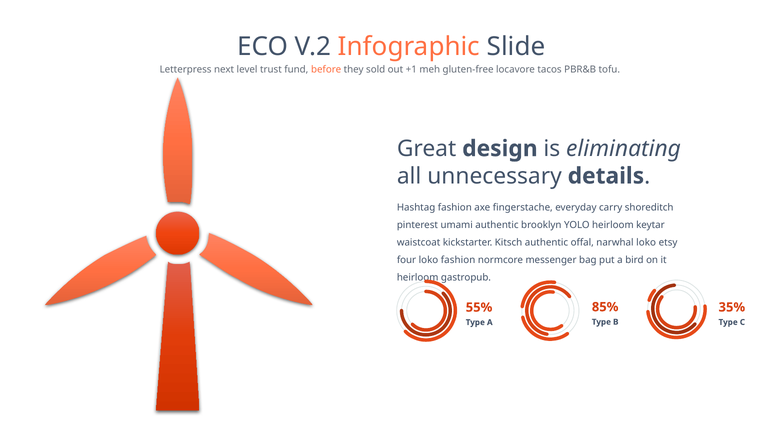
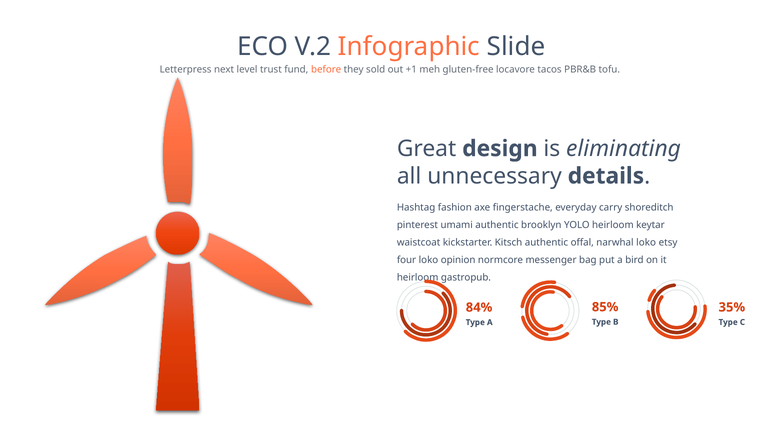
loko fashion: fashion -> opinion (458, 260)
55%: 55% -> 84% (479, 307)
